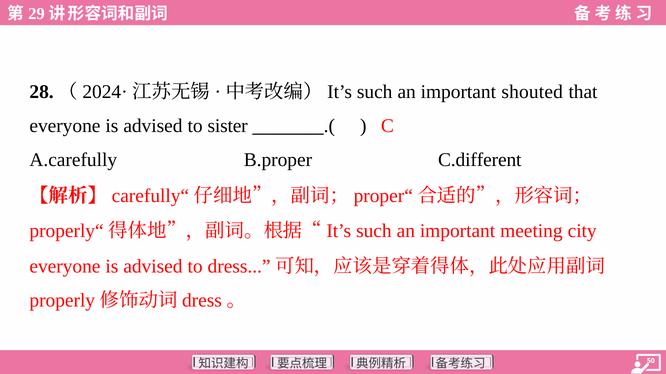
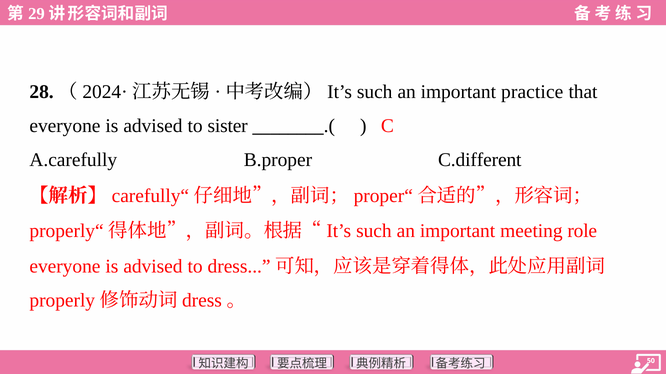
shouted: shouted -> practice (532, 92)
city: city -> role (582, 231)
